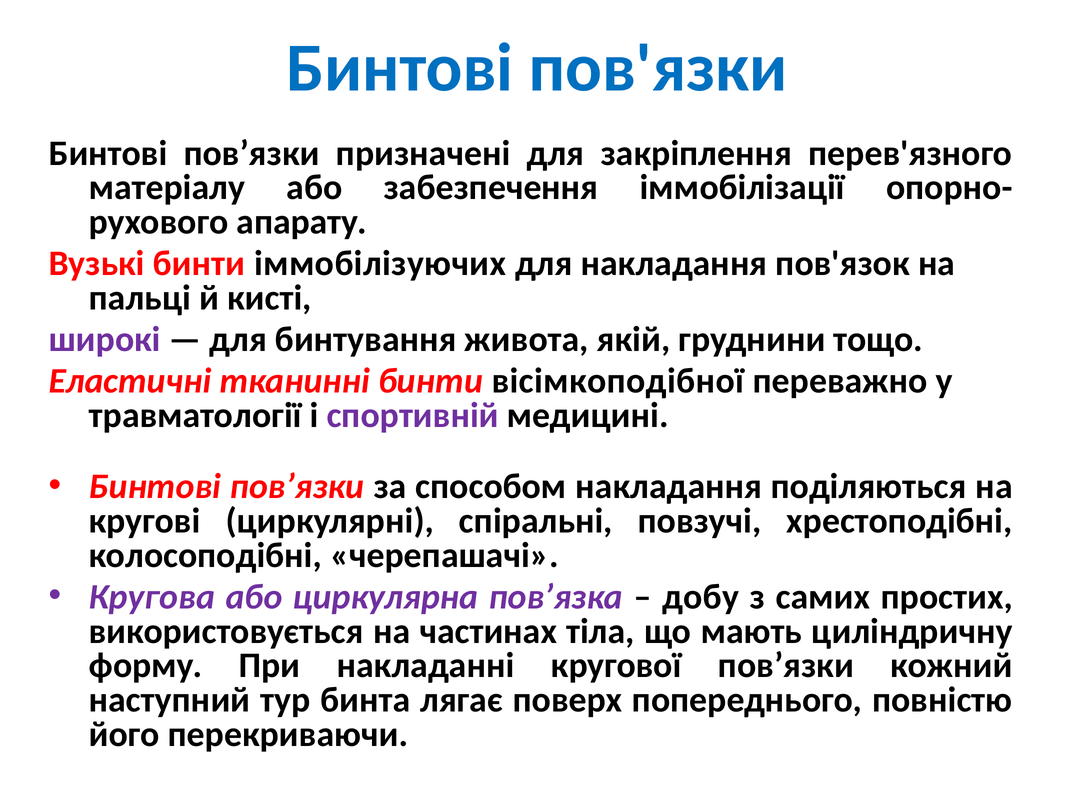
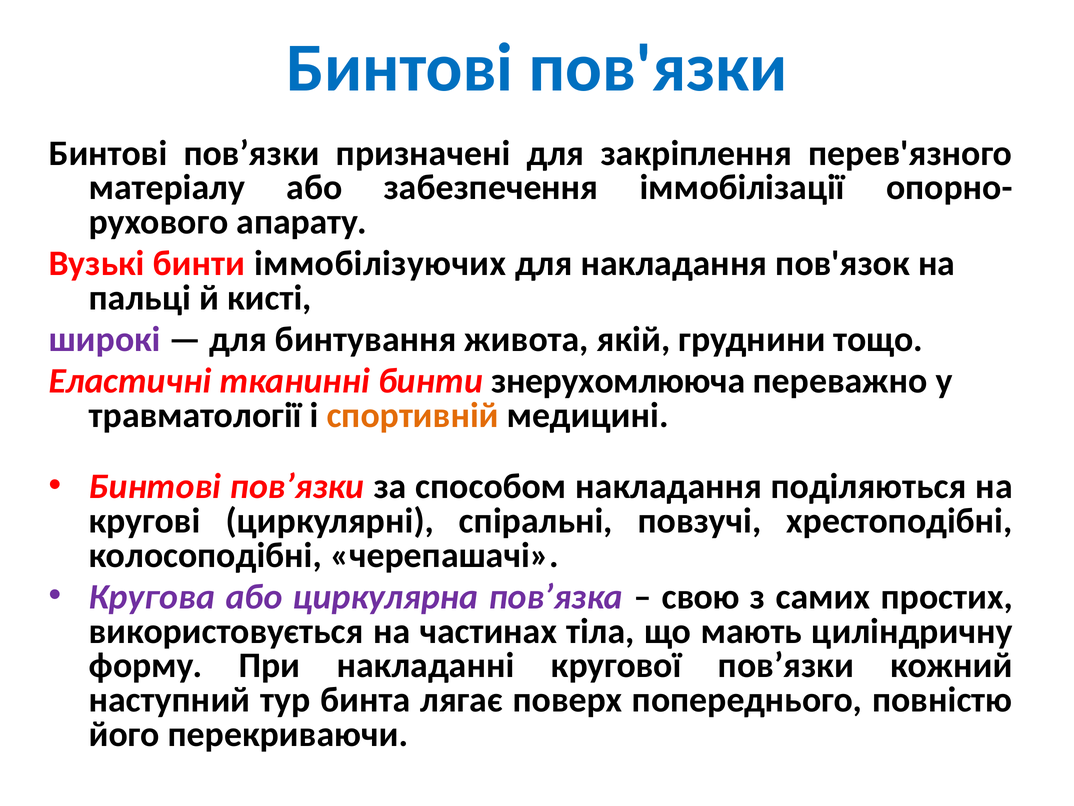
вісімкоподібної: вісімкоподібної -> знерухомлююча (618, 381)
спортивній colour: purple -> orange (413, 415)
добу: добу -> свою (701, 596)
